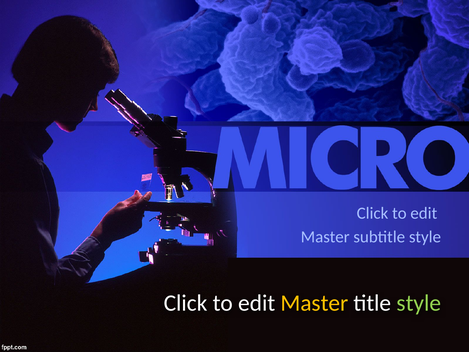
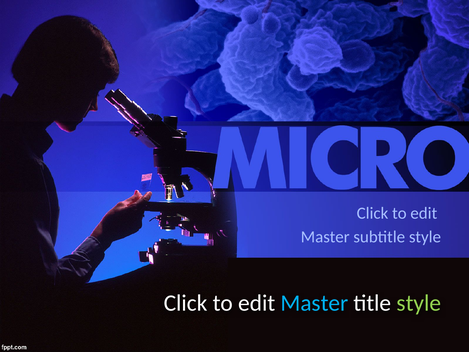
Master colour: yellow -> light blue (314, 303)
